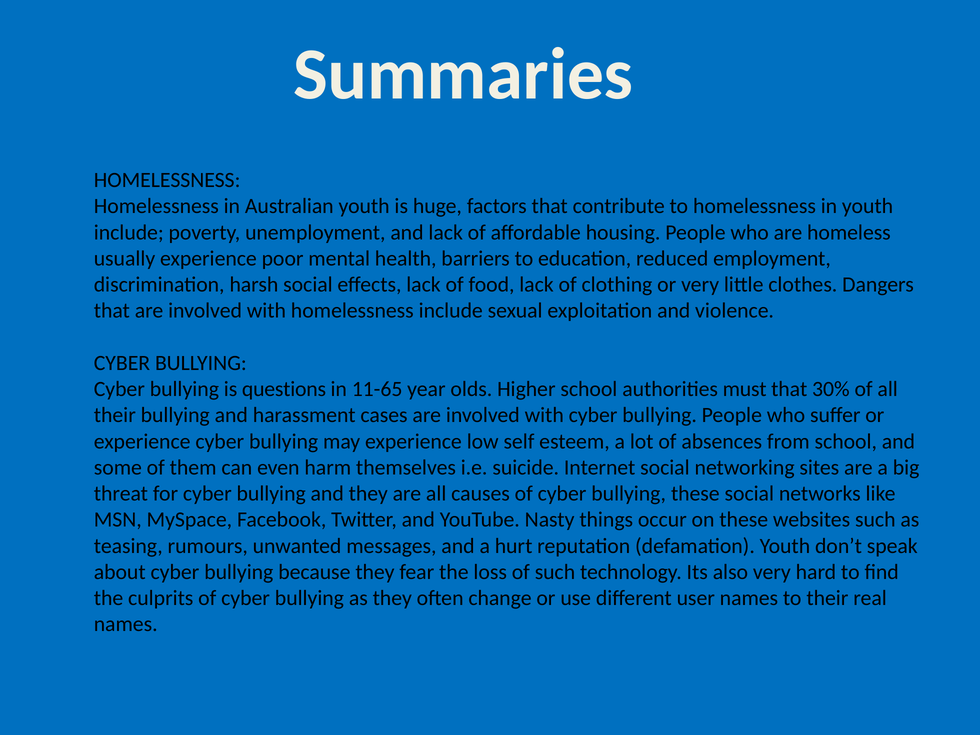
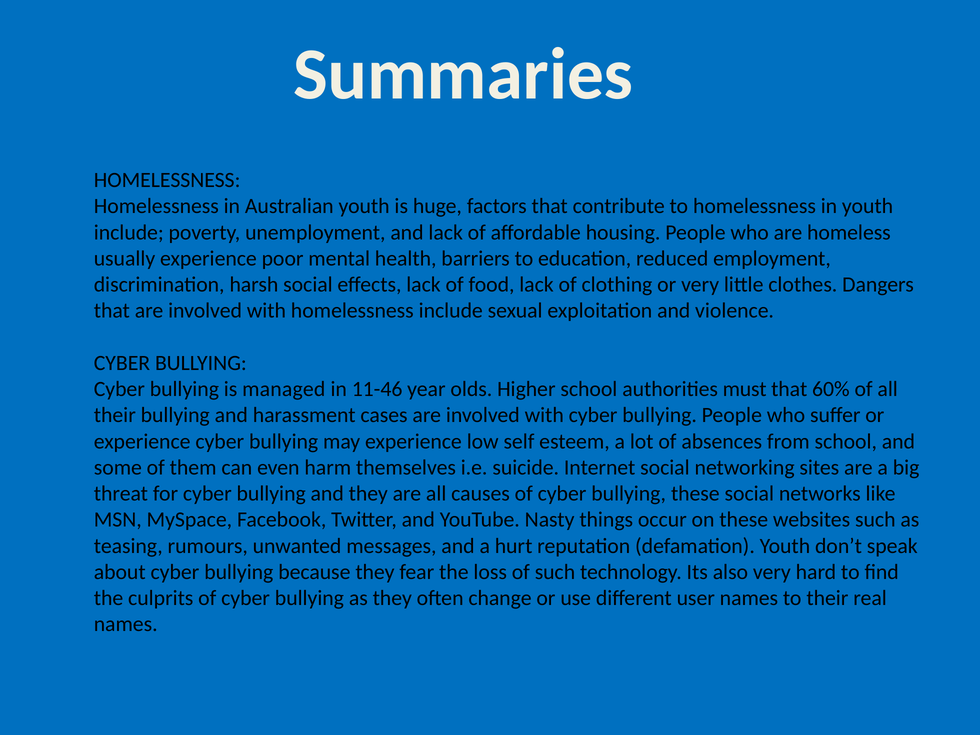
questions: questions -> managed (284, 389)
11-65: 11-65 -> 11-46 (377, 389)
30%: 30% -> 60% (831, 389)
